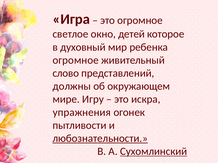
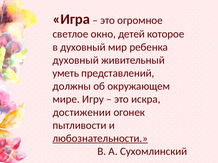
огромное: огромное -> духовный (76, 60)
слово: слово -> уметь (66, 73)
упражнения: упражнения -> достижении (82, 113)
Сухомлинский underline: present -> none (154, 152)
